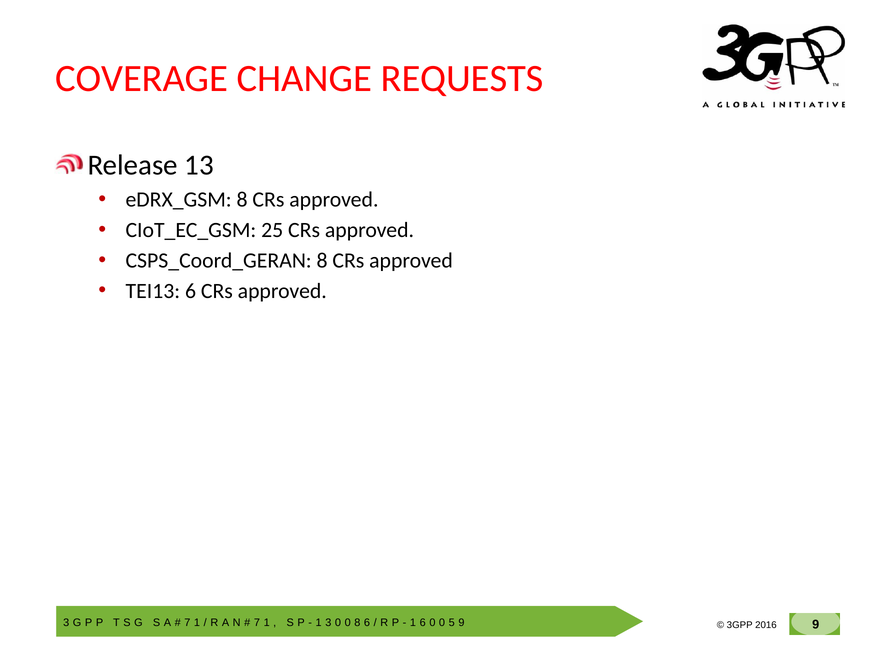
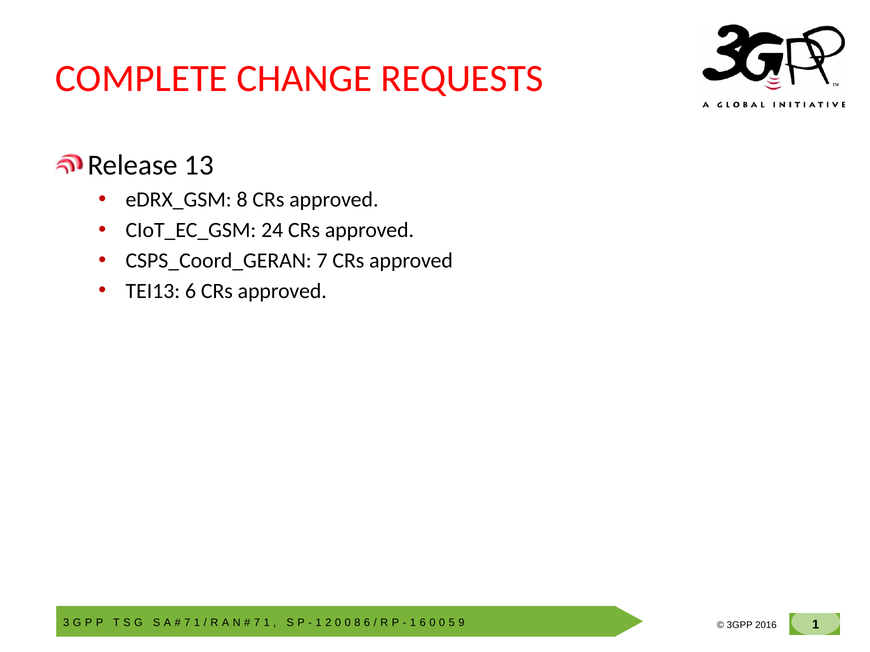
COVERAGE: COVERAGE -> COMPLETE (142, 79)
25: 25 -> 24 (272, 230)
CSPS_Coord_GERAN 8: 8 -> 7 (322, 261)
3: 3 -> 2 (328, 623)
9: 9 -> 1 (816, 625)
